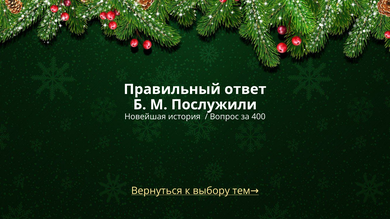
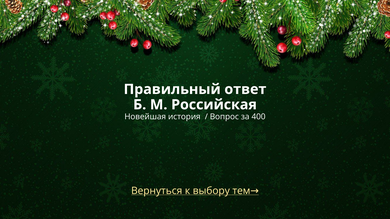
Послужили: Послужили -> Российская (214, 105)
